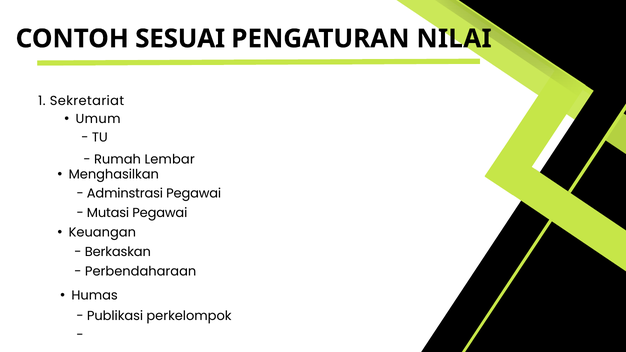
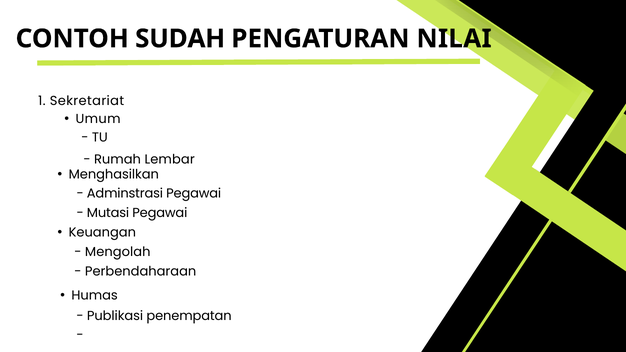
SESUAI: SESUAI -> SUDAH (180, 39)
Berkaskan: Berkaskan -> Mengolah (118, 252)
perkelompok: perkelompok -> penempatan (189, 316)
